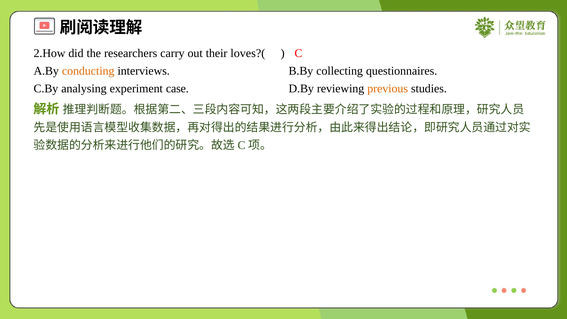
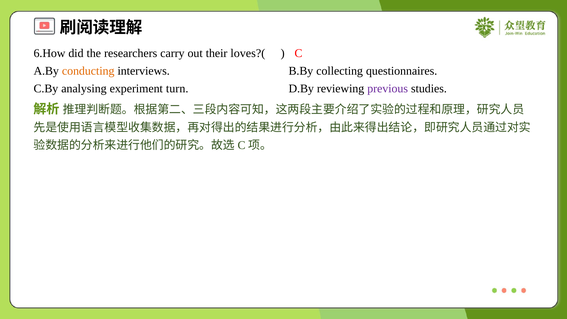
2.How: 2.How -> 6.How (50, 53)
case: case -> turn (177, 89)
previous colour: orange -> purple (388, 89)
